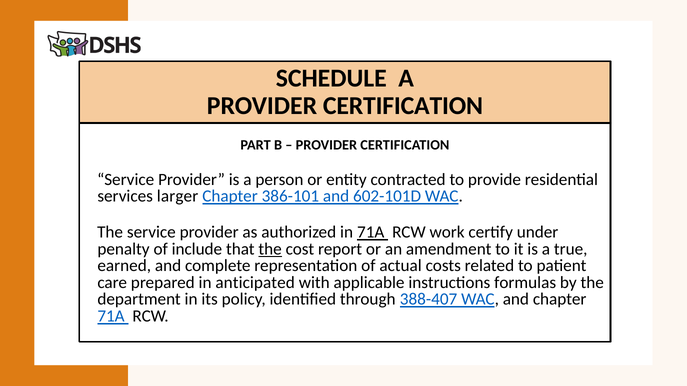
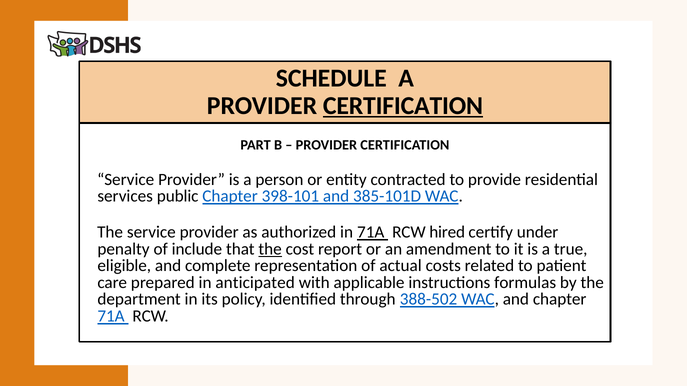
CERTIFICATION underline: none -> present (403, 106)
larger: larger -> public (178, 197)
386-101: 386-101 -> 398-101 (290, 197)
602-101D: 602-101D -> 385-101D (387, 197)
work: work -> hired (447, 233)
earned: earned -> eligible (124, 266)
388-407: 388-407 -> 388-502 (429, 300)
